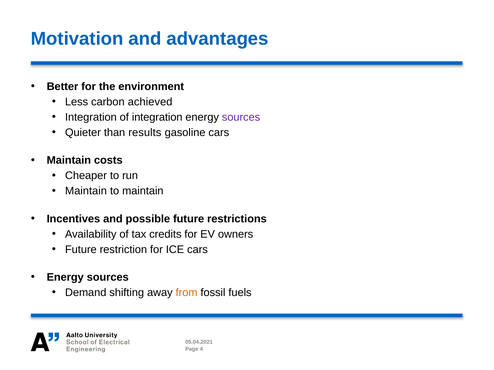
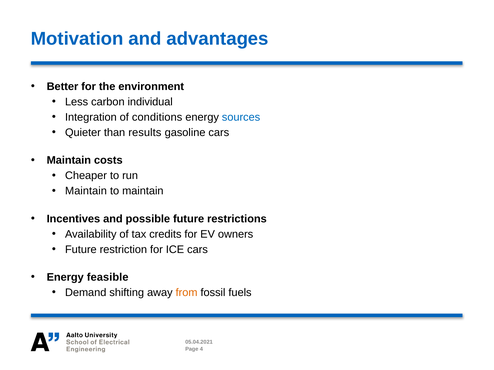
achieved: achieved -> individual (150, 102)
of integration: integration -> conditions (157, 117)
sources colour: purple -> blue (241, 117)
sources: sources -> feasible (108, 278)
